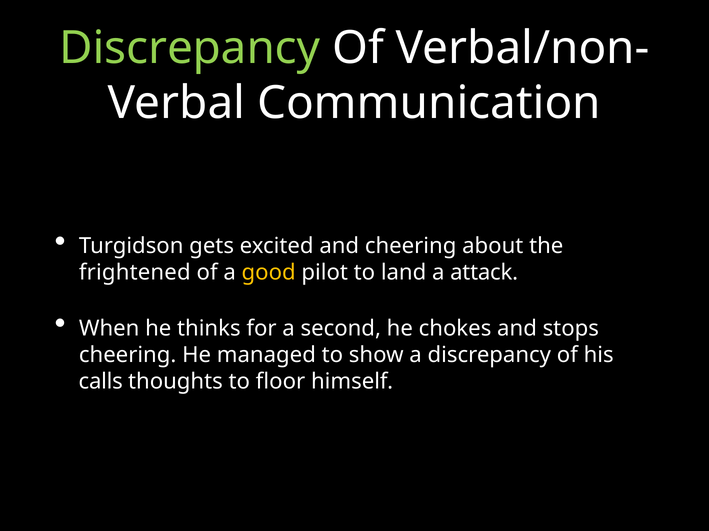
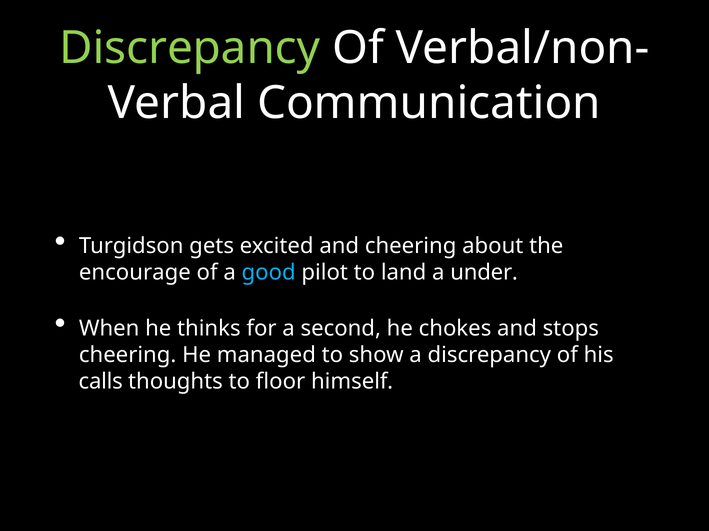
frightened: frightened -> encourage (135, 273)
good colour: yellow -> light blue (269, 273)
attack: attack -> under (484, 273)
